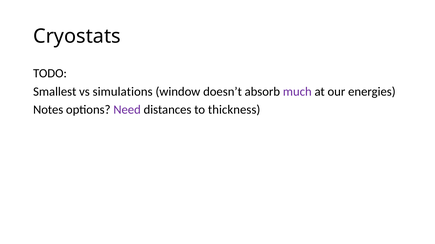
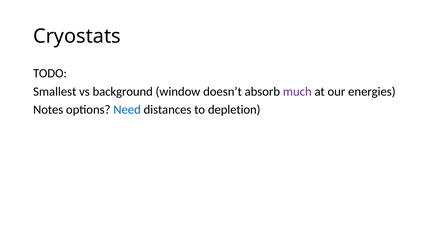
simulations: simulations -> background (123, 92)
Need colour: purple -> blue (127, 110)
thickness: thickness -> depletion (234, 110)
